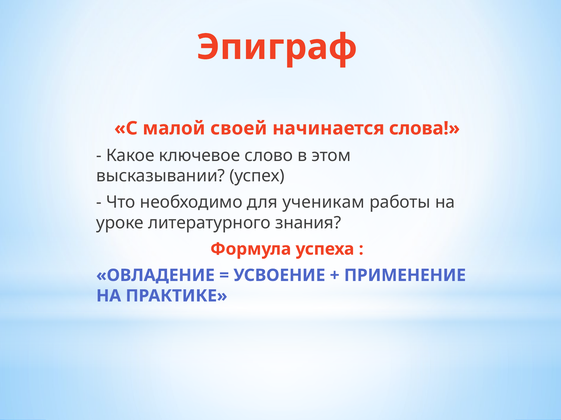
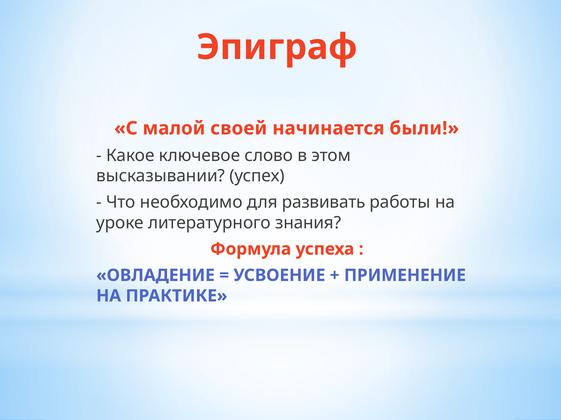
слова: слова -> были (424, 129)
ученикам: ученикам -> развивать (324, 203)
